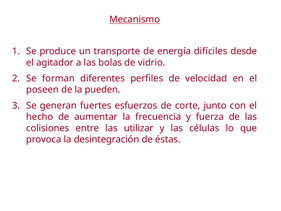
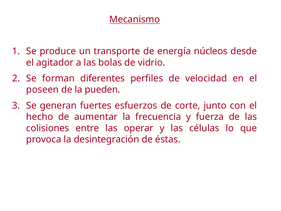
difíciles: difíciles -> núcleos (211, 51)
utilizar: utilizar -> operar (139, 128)
